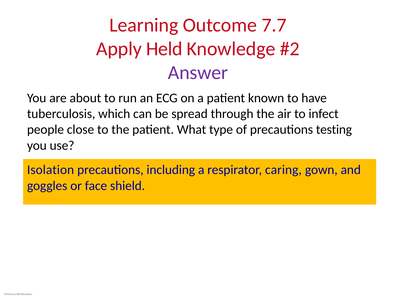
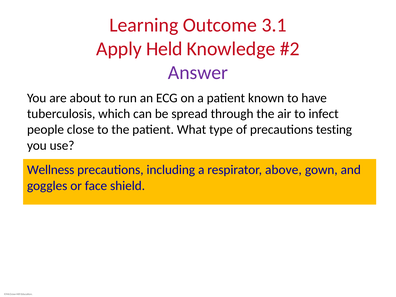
7.7: 7.7 -> 3.1 (274, 25)
Isolation: Isolation -> Wellness (51, 170)
caring: caring -> above (283, 170)
